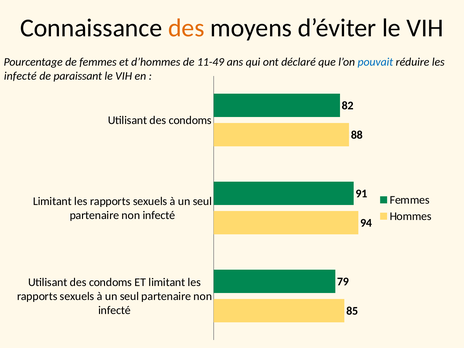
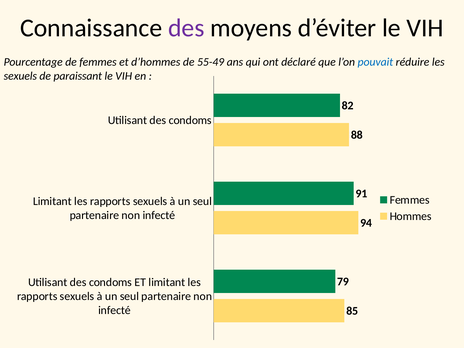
des colour: orange -> purple (186, 28)
11-49: 11-49 -> 55-49 (211, 62)
infecté: infecté -> sexuels (20, 76)
